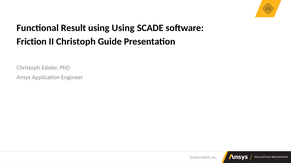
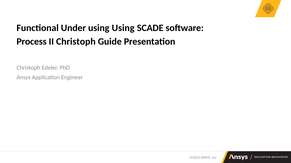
Result: Result -> Under (73, 28)
Friction: Friction -> Process (32, 42)
